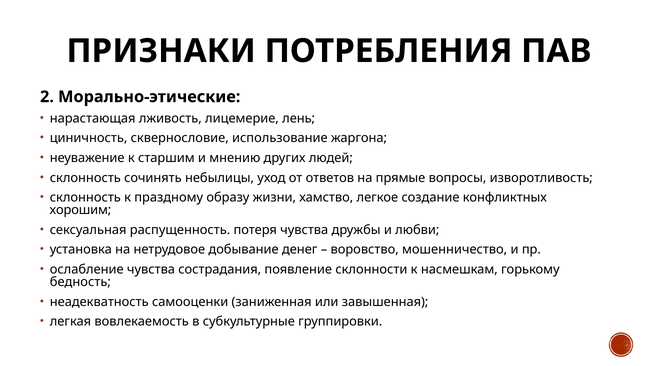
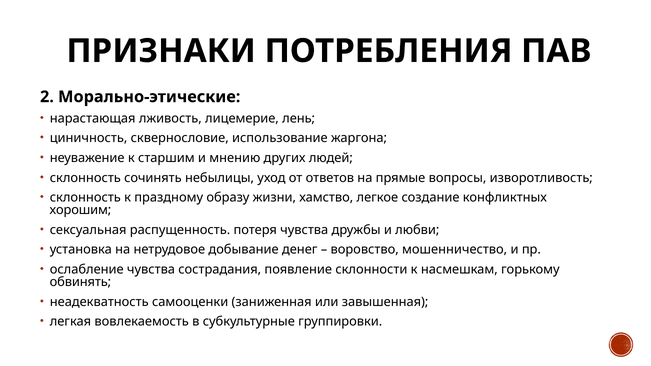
бедность: бедность -> обвинять (80, 282)
